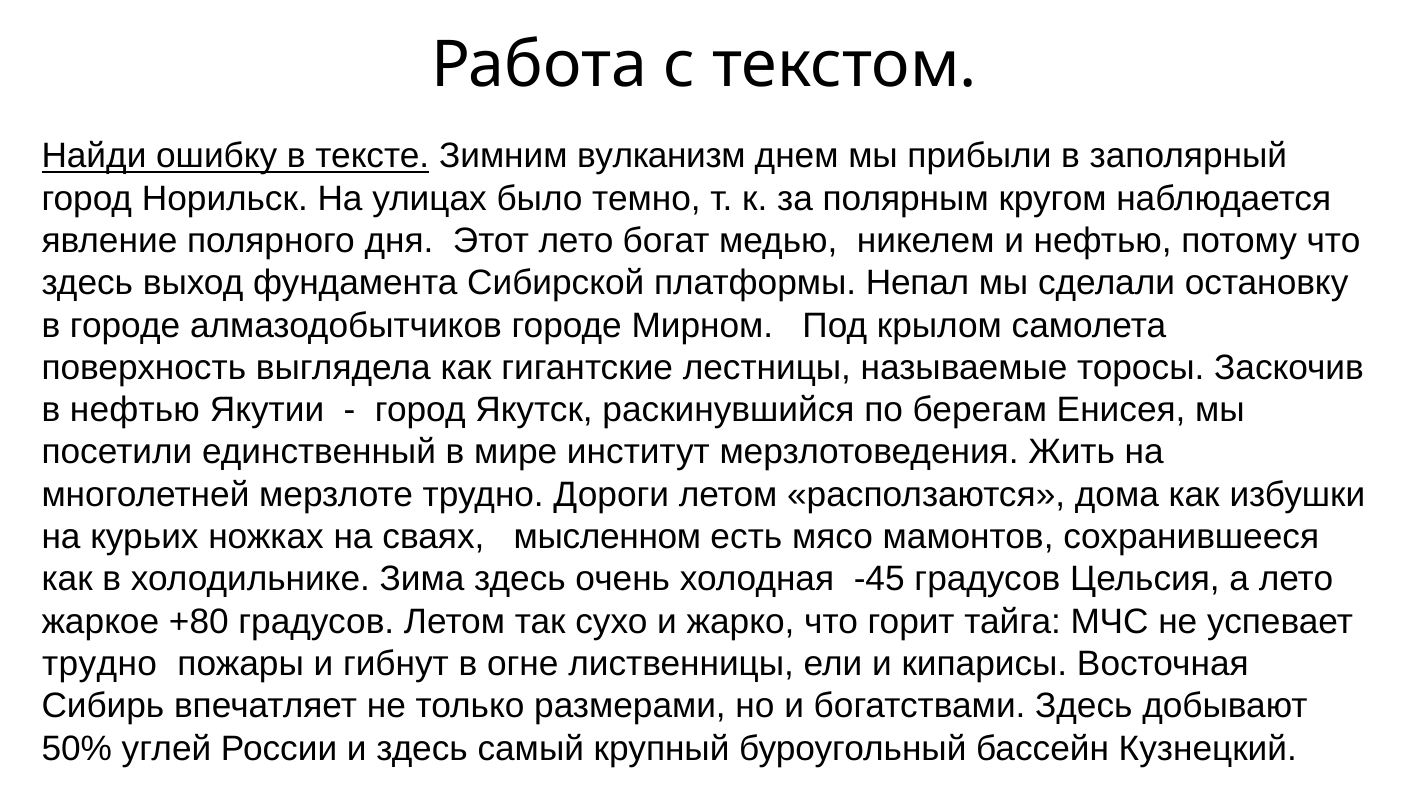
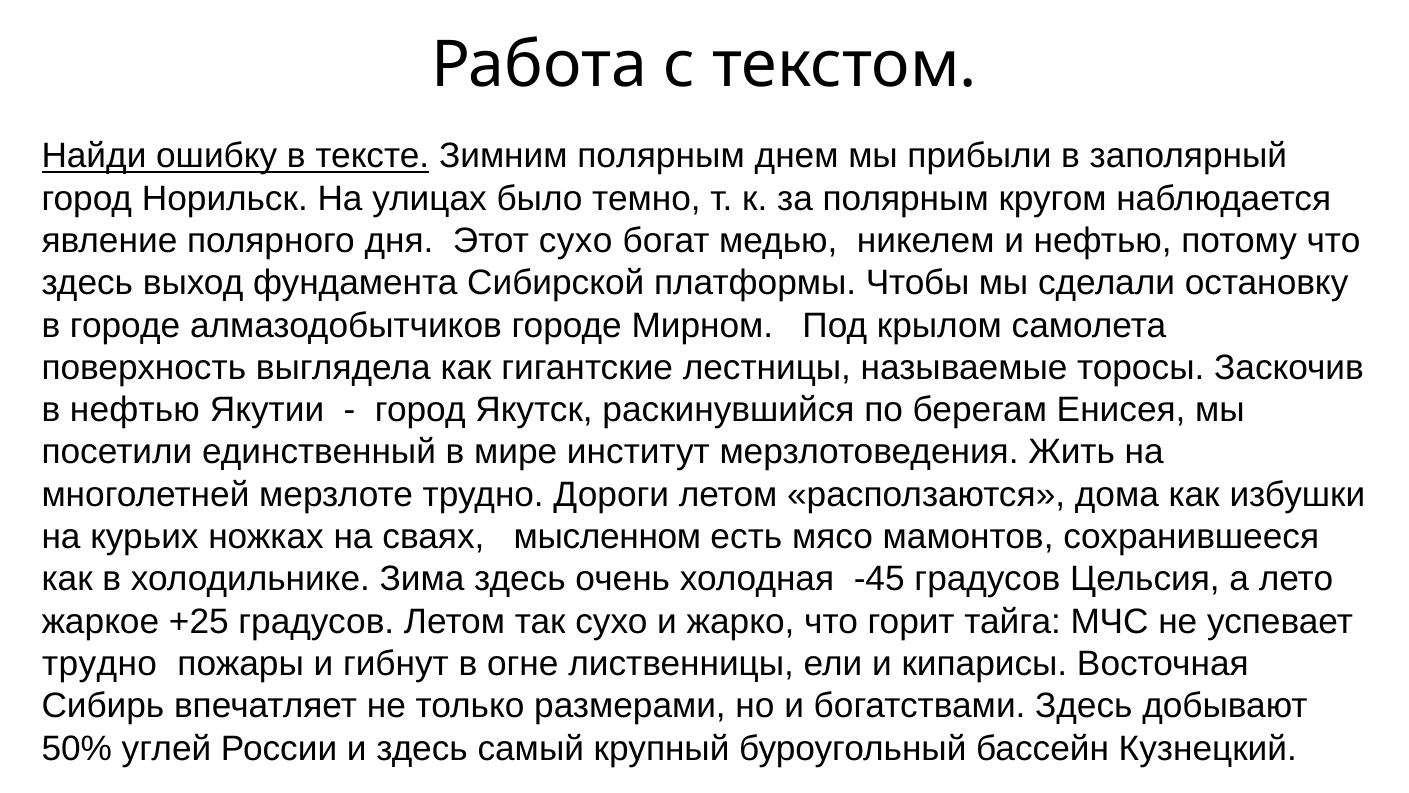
Зимним вулканизм: вулканизм -> полярным (661, 156)
Этот лето: лето -> сухо (576, 241)
Непал: Непал -> Чтобы (918, 283)
+80: +80 -> +25 (199, 621)
